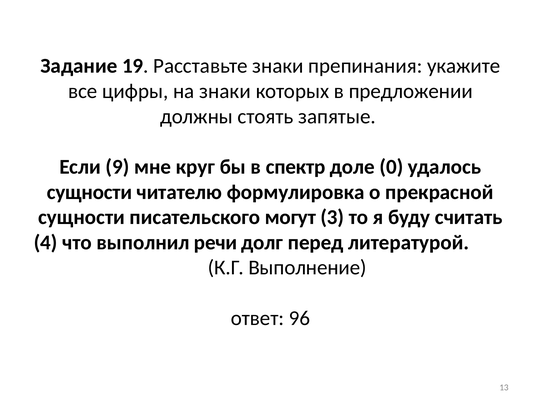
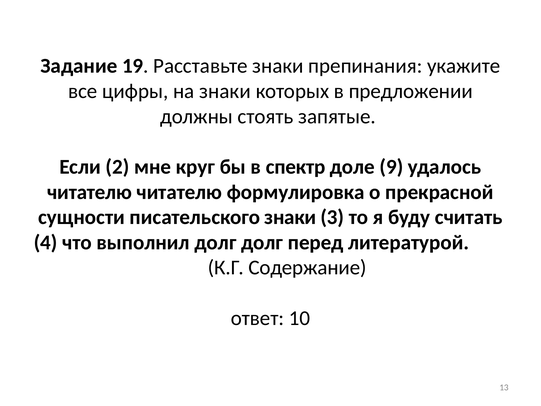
9: 9 -> 2 (117, 167)
0: 0 -> 9 (391, 167)
сущности: сущности -> читателю (90, 192)
писательского могут: могут -> знаки (290, 217)
выполнил речи: речи -> долг (215, 242)
Выполнение: Выполнение -> Содержание (307, 268)
96: 96 -> 10 (299, 318)
